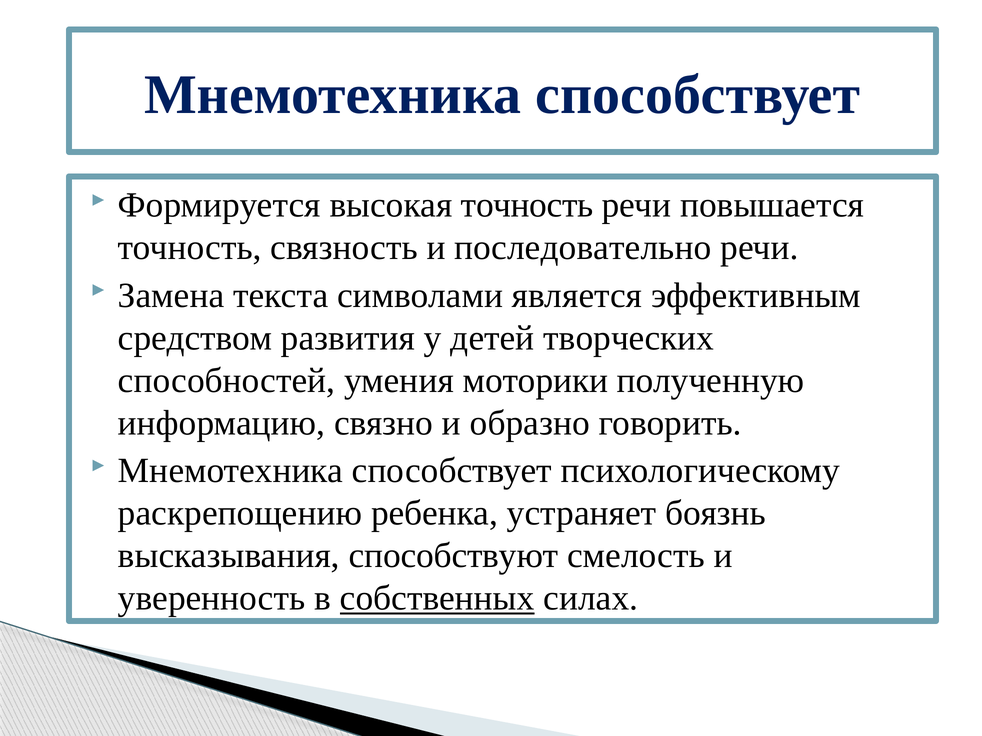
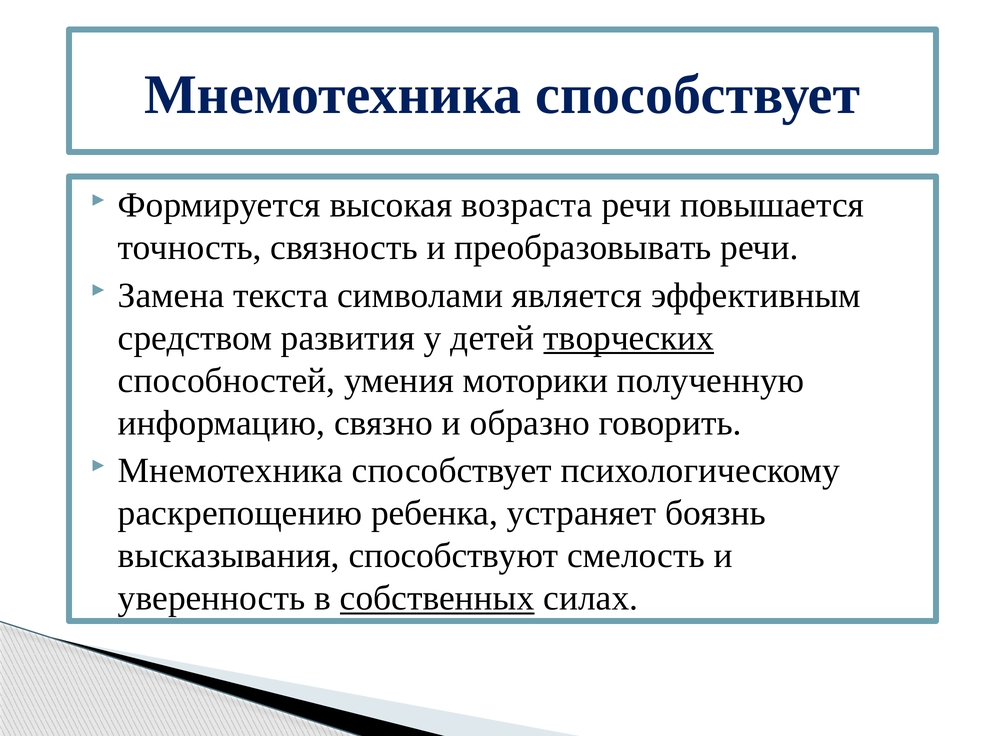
высокая точность: точность -> возраста (527, 205)
последовательно: последовательно -> преобразовывать (583, 248)
творческих underline: none -> present (629, 338)
